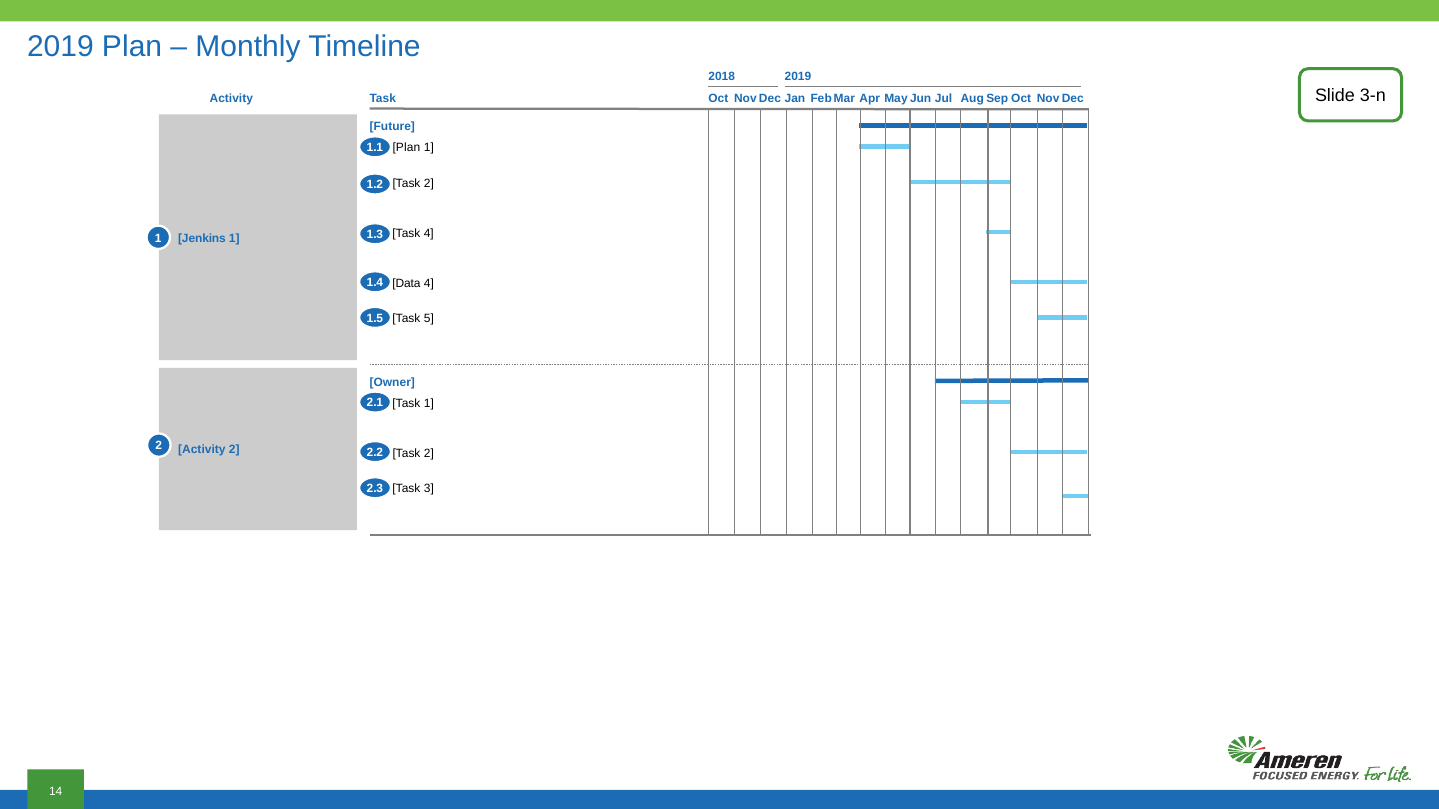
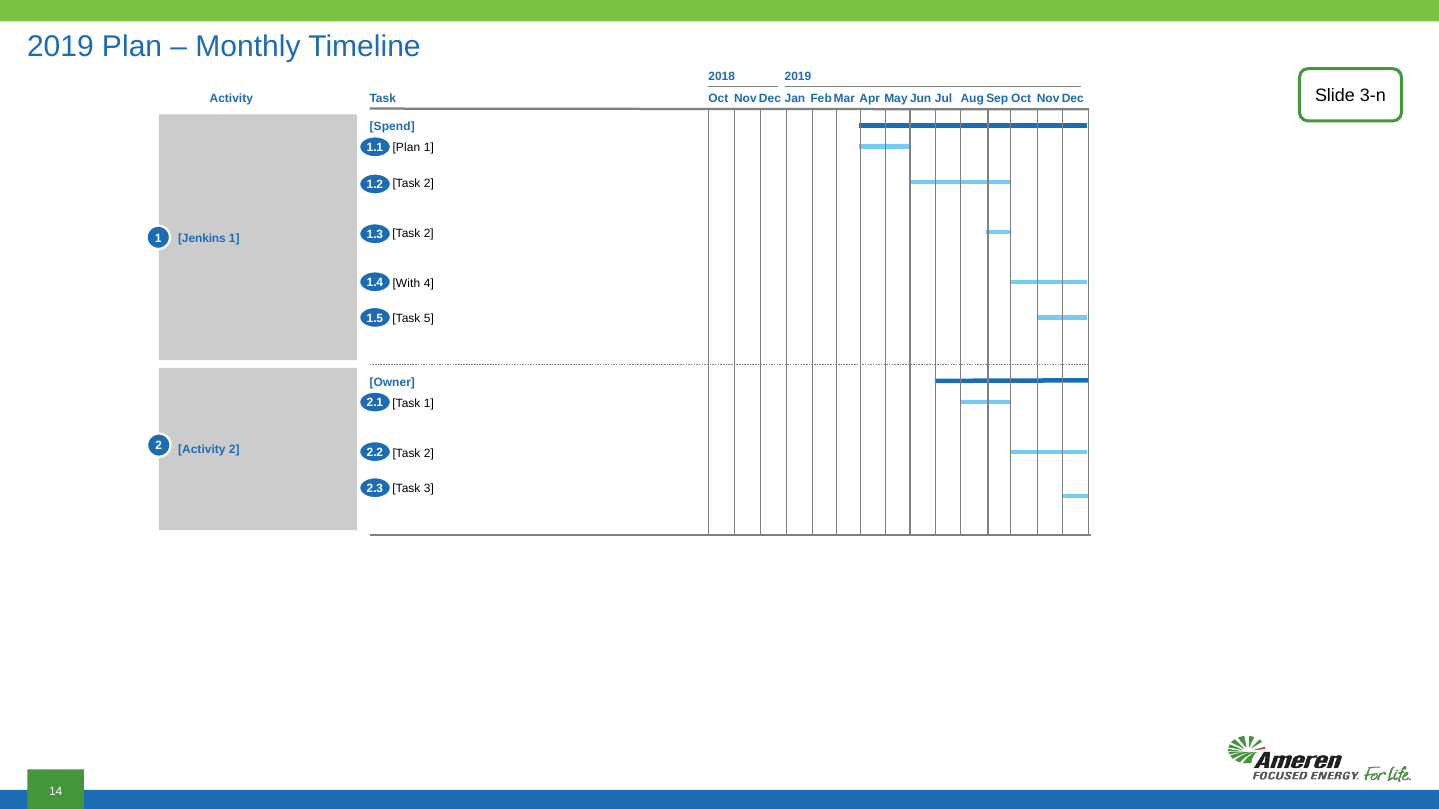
Future: Future -> Spend (392, 127)
4: 4 -> 2 (429, 233)
Data: Data -> With (406, 283)
